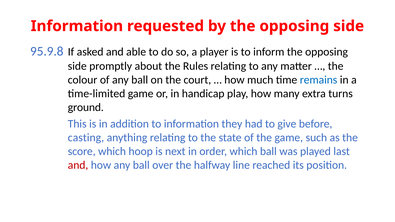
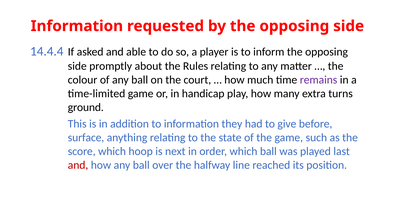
95.9.8: 95.9.8 -> 14.4.4 (47, 51)
remains colour: blue -> purple (319, 80)
casting: casting -> surface (86, 138)
